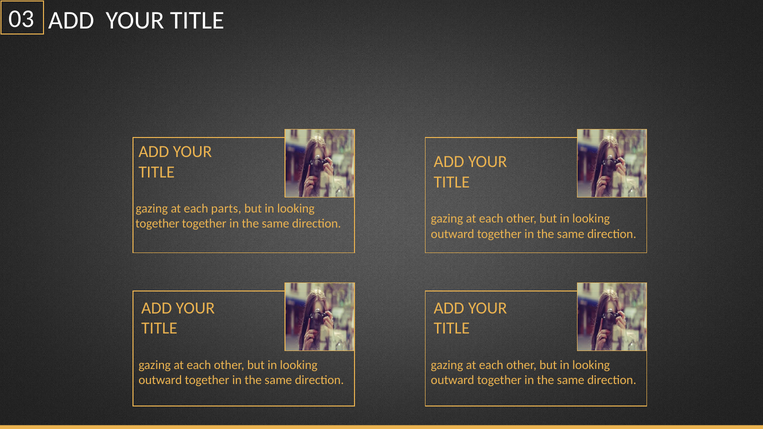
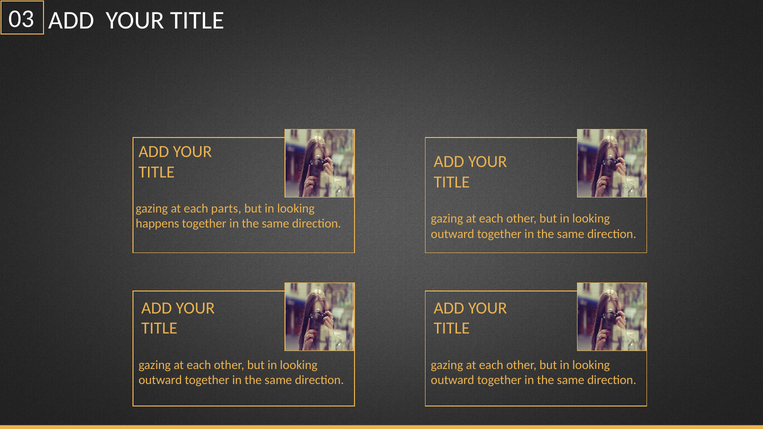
together: together -> happens (157, 224)
